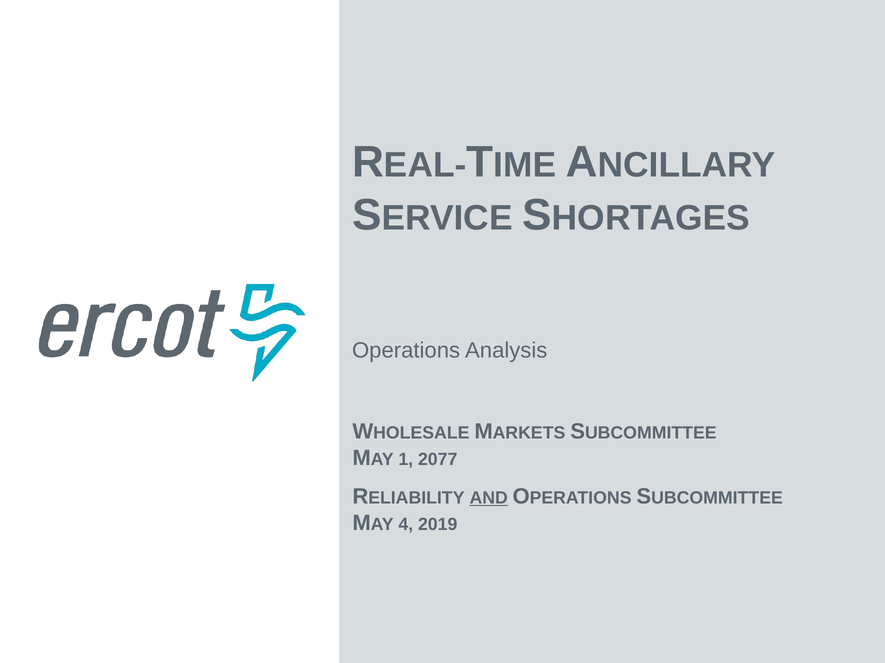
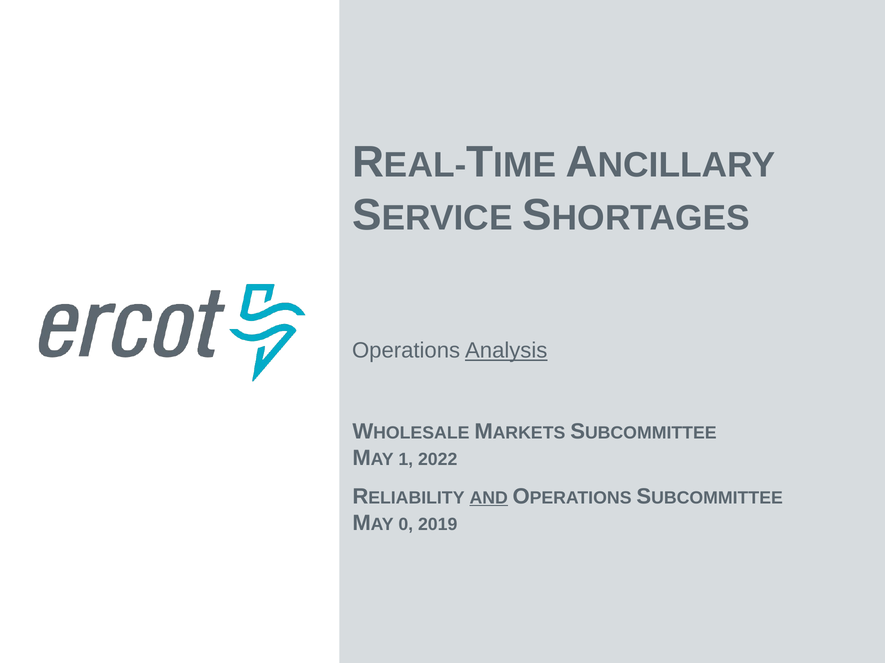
Analysis underline: none -> present (506, 351)
2077: 2077 -> 2022 (438, 460)
4: 4 -> 0 (406, 525)
